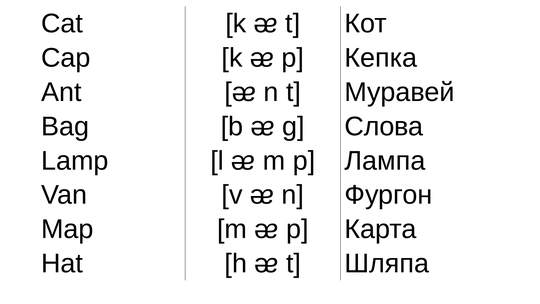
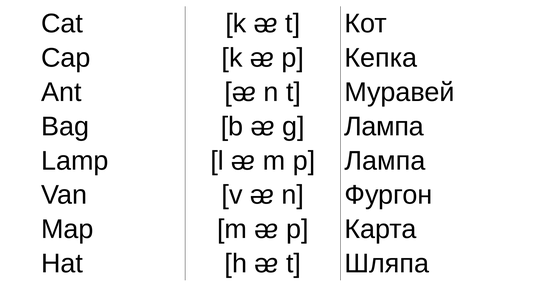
g Слова: Слова -> Лампа (384, 126)
